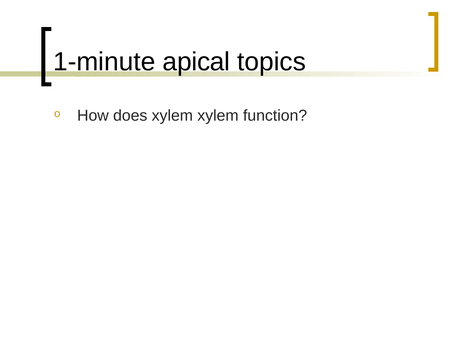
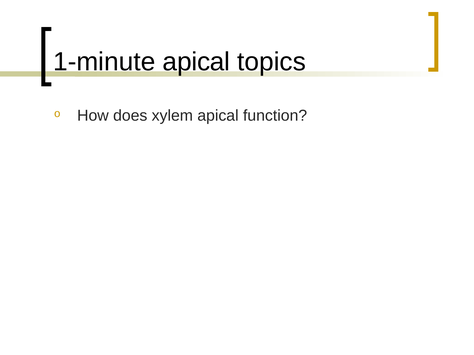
xylem xylem: xylem -> apical (218, 116)
